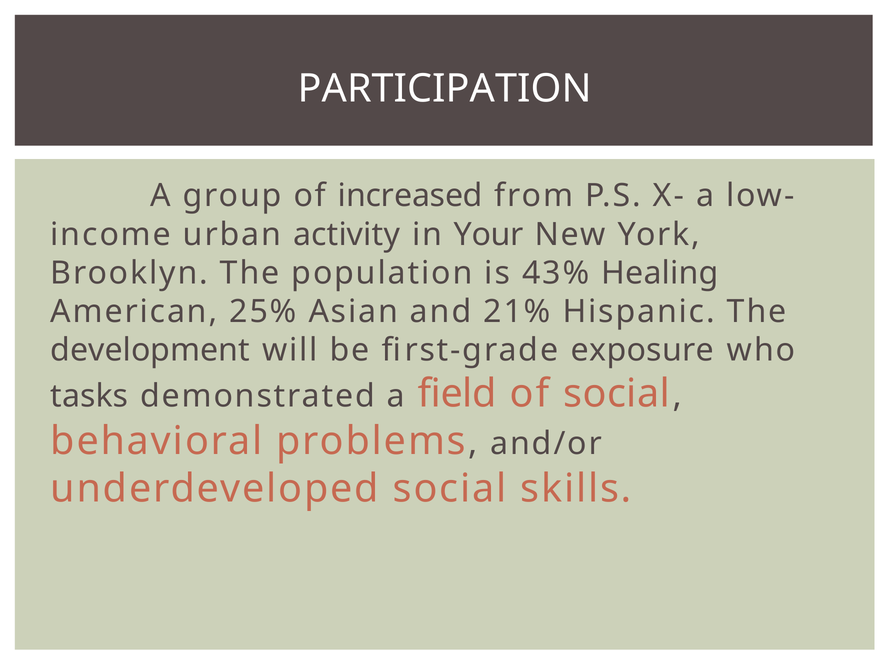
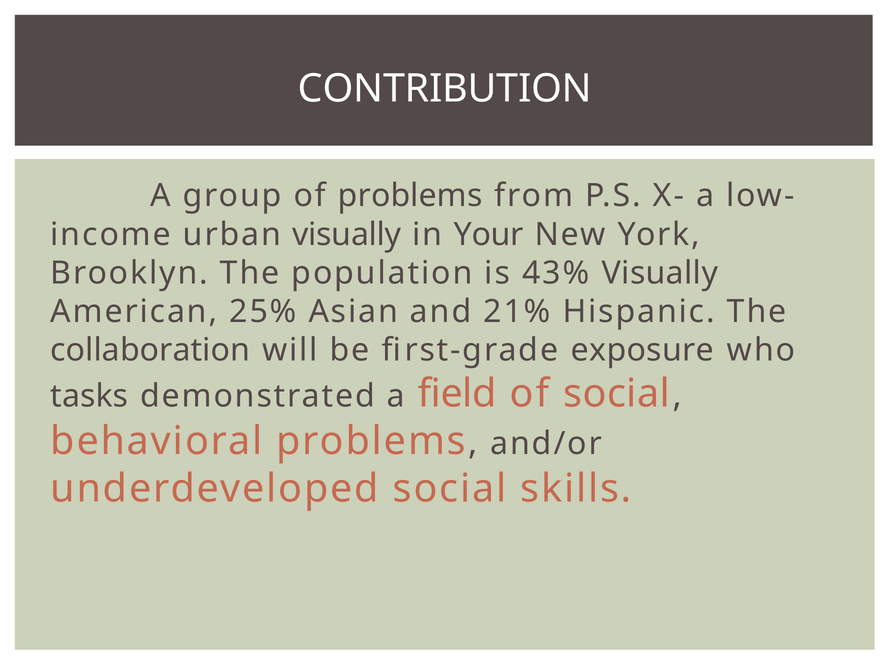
PARTICIPATION: PARTICIPATION -> CONTRIBUTION (445, 89)
of increased: increased -> problems (410, 196)
urban activity: activity -> visually (347, 235)
43% Healing: Healing -> Visually (660, 273)
development: development -> collaboration (150, 350)
